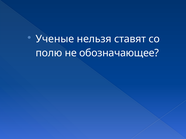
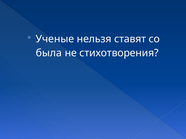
полю: полю -> была (49, 53)
обозначающее: обозначающее -> стихотворения (119, 53)
